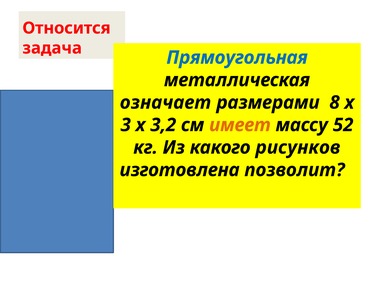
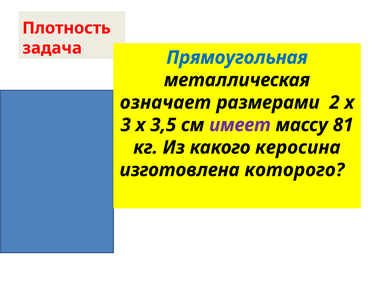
Относится: Относится -> Плотность (66, 28)
8: 8 -> 2 (334, 102)
3,2: 3,2 -> 3,5 (163, 125)
имеет colour: orange -> purple (240, 125)
52: 52 -> 81 (343, 125)
рисунков: рисунков -> керосина (298, 147)
позволит: позволит -> которого (295, 170)
